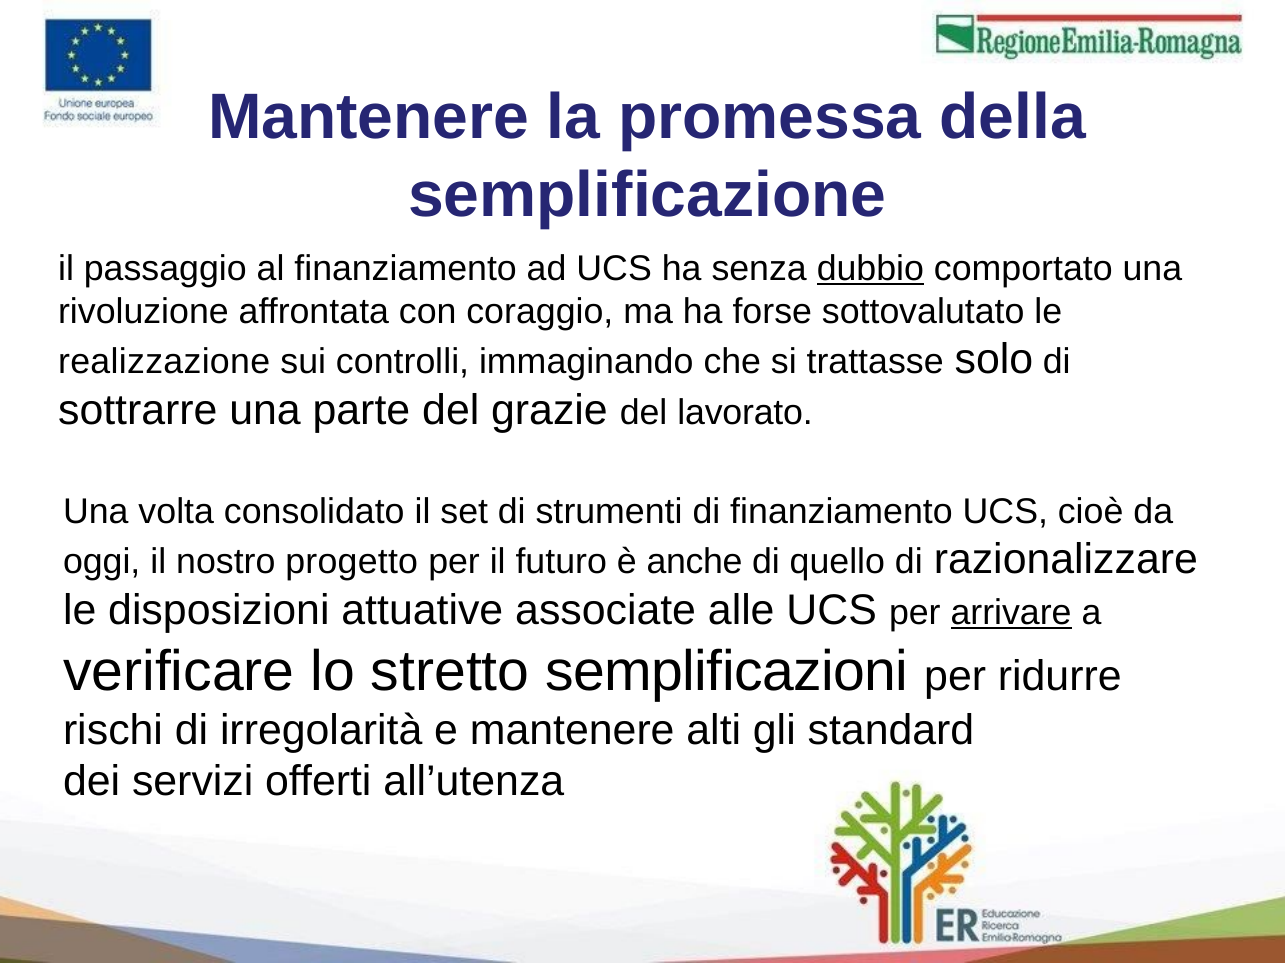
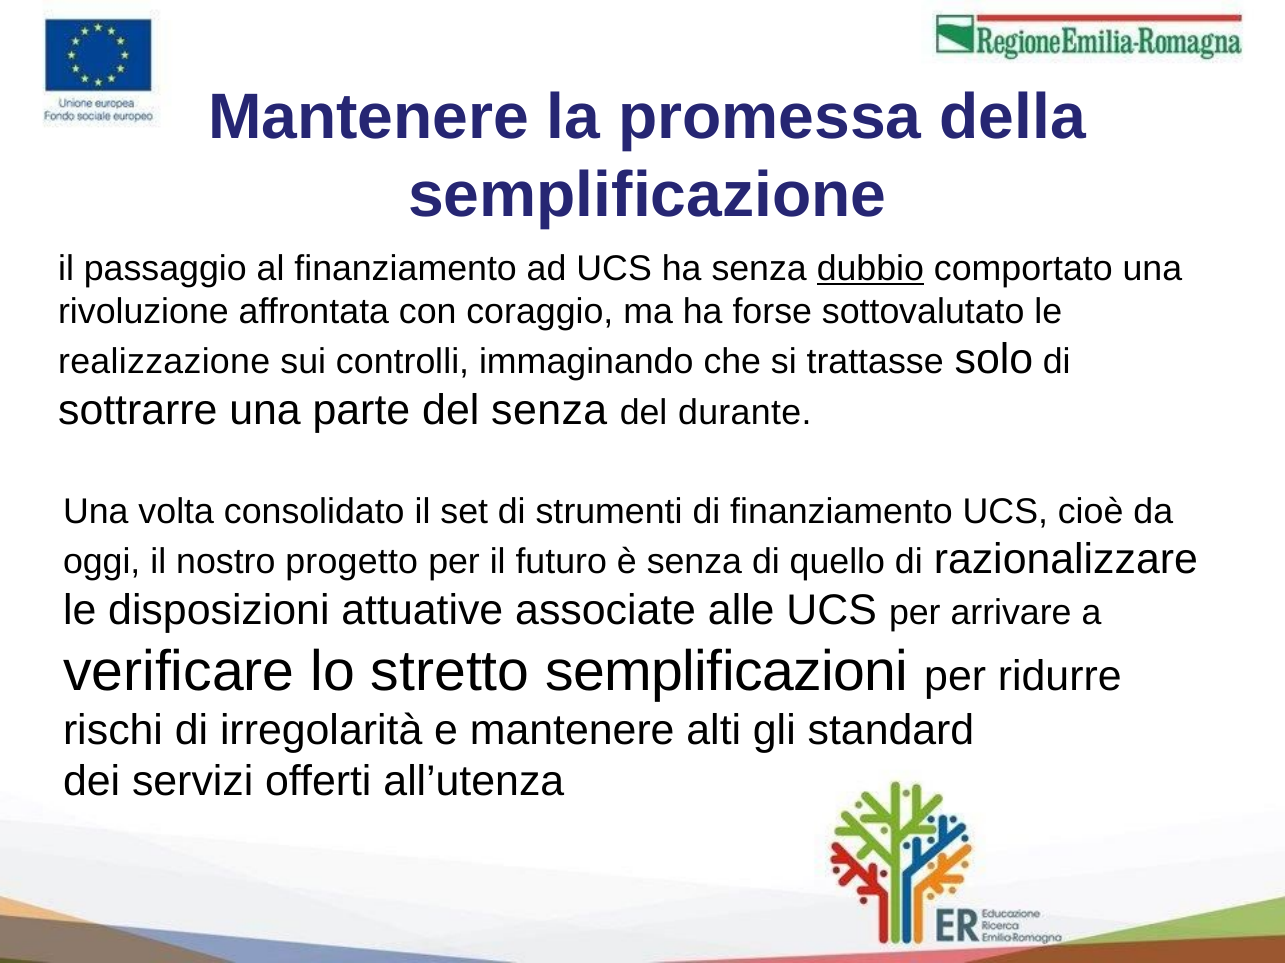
del grazie: grazie -> senza (549, 411)
lavorato: lavorato -> durante (745, 413)
è anche: anche -> senza (694, 562)
arrivare underline: present -> none (1011, 613)
